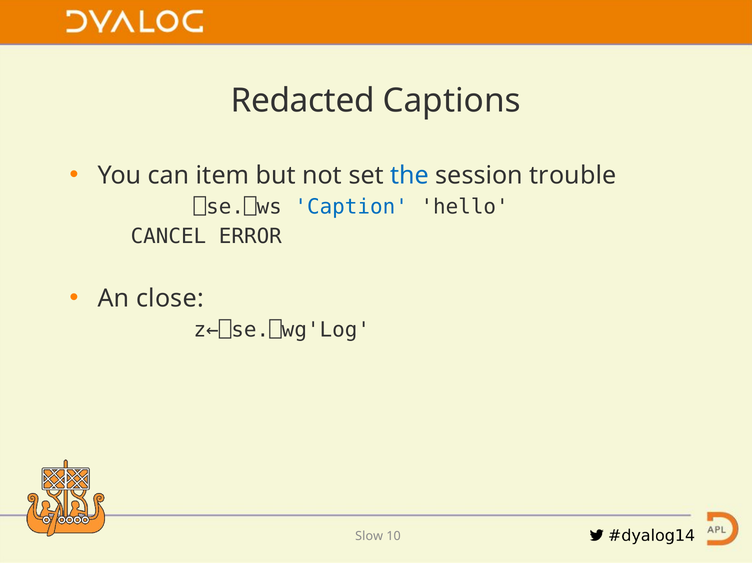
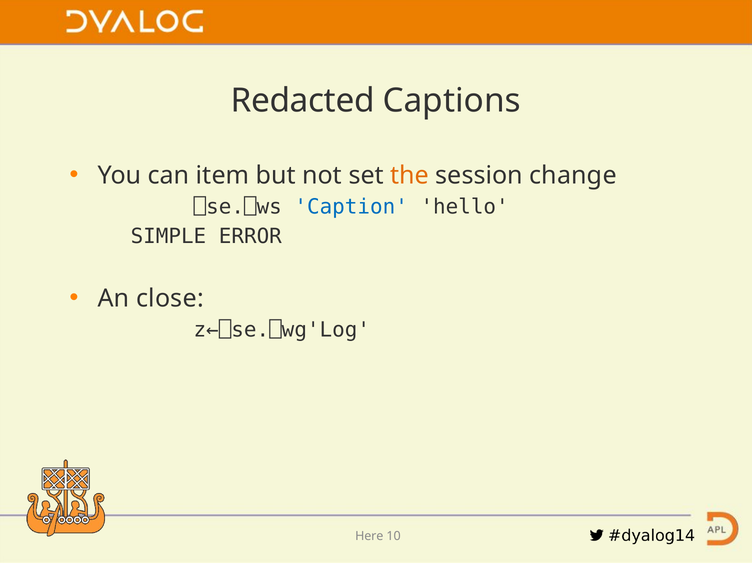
the colour: blue -> orange (410, 175)
trouble: trouble -> change (573, 175)
CANCEL: CANCEL -> SIMPLE (168, 236)
Slow: Slow -> Here (369, 536)
